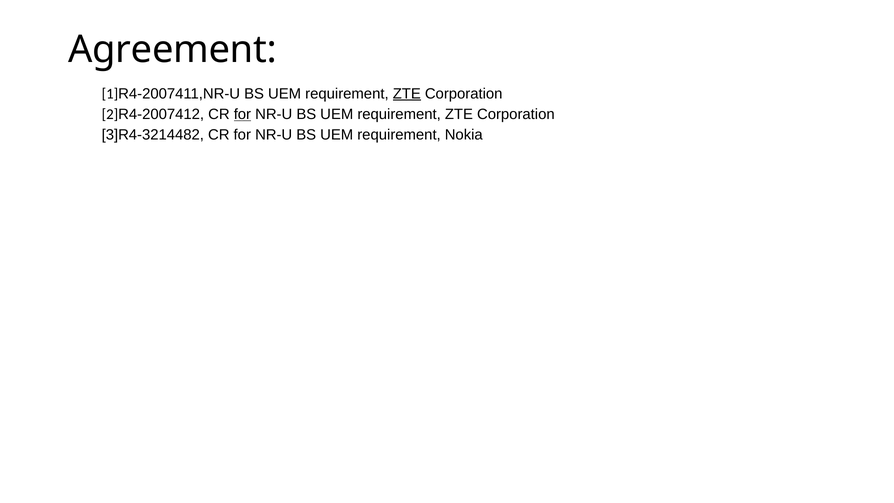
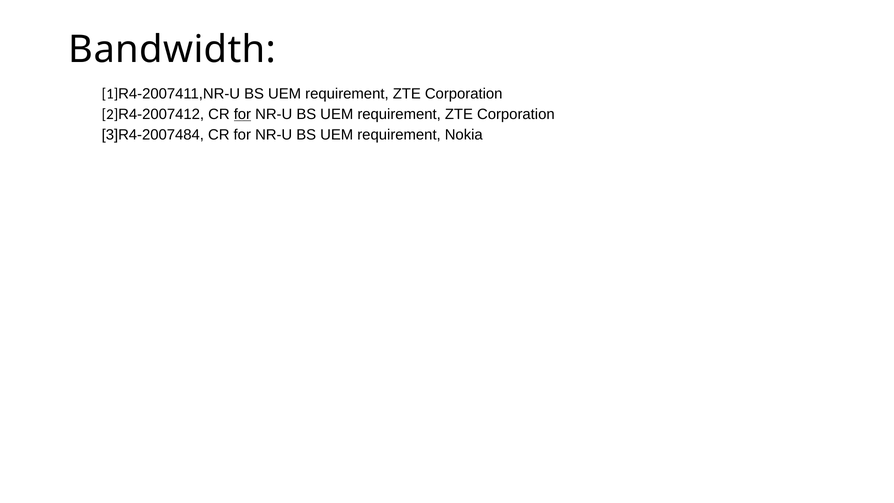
Agreement: Agreement -> Bandwidth (172, 50)
ZTE underline: present -> none (407, 94)
3]R4-3214482: 3]R4-3214482 -> 3]R4-2007484 (153, 135)
